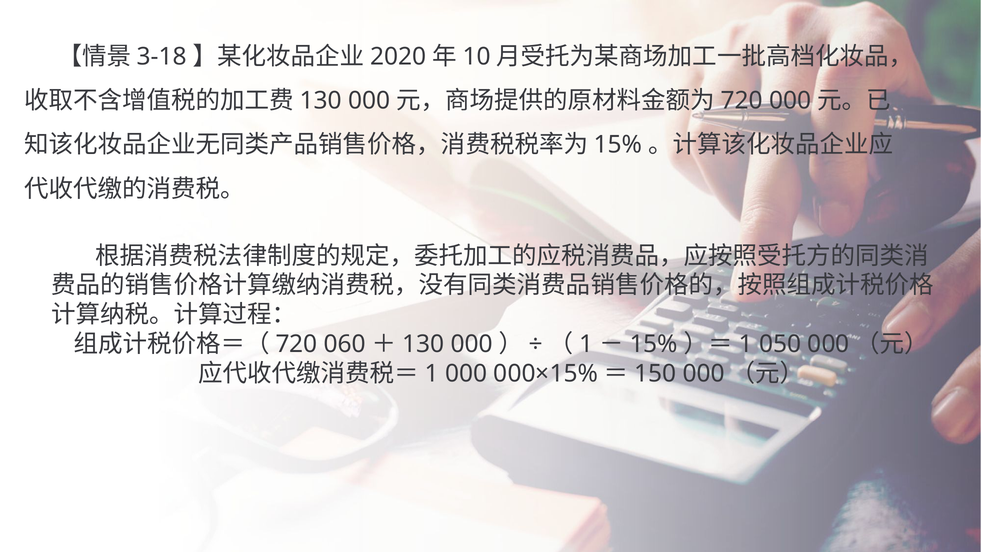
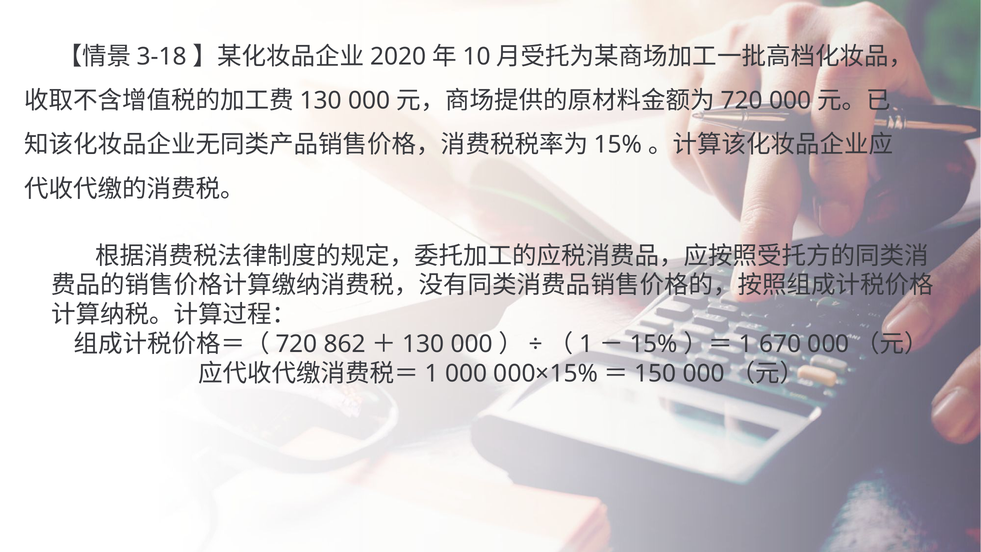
060: 060 -> 862 (345, 344)
050: 050 -> 670 (780, 344)
